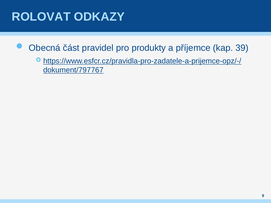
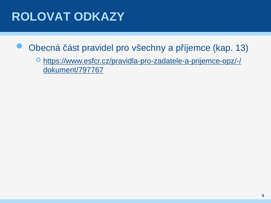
produkty: produkty -> všechny (149, 48)
39: 39 -> 13 (242, 48)
